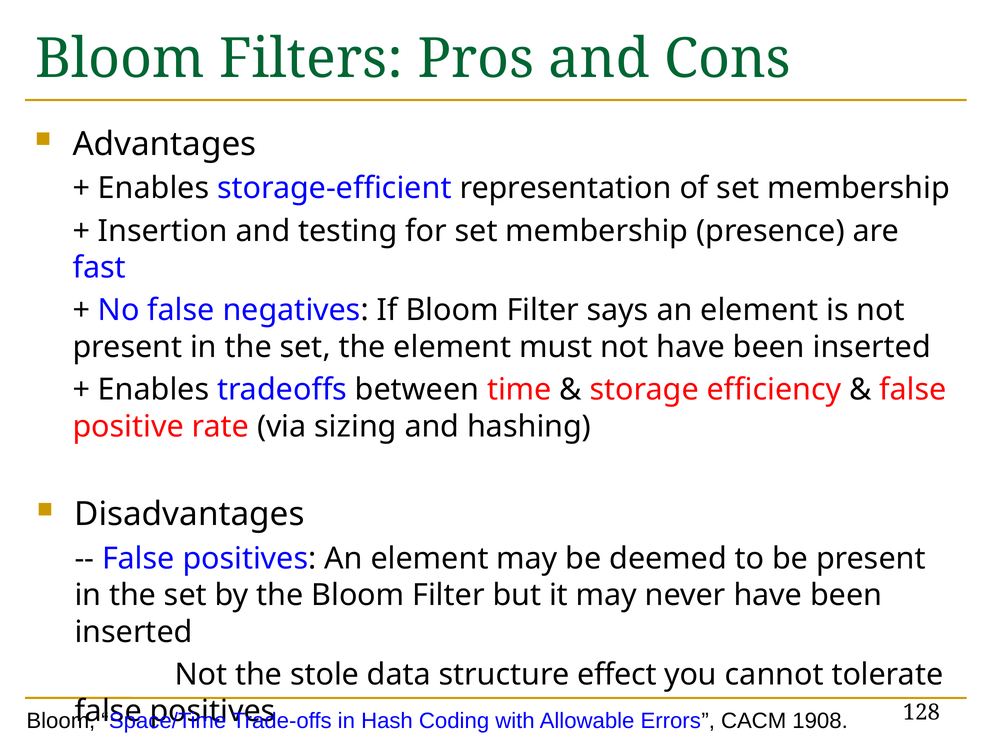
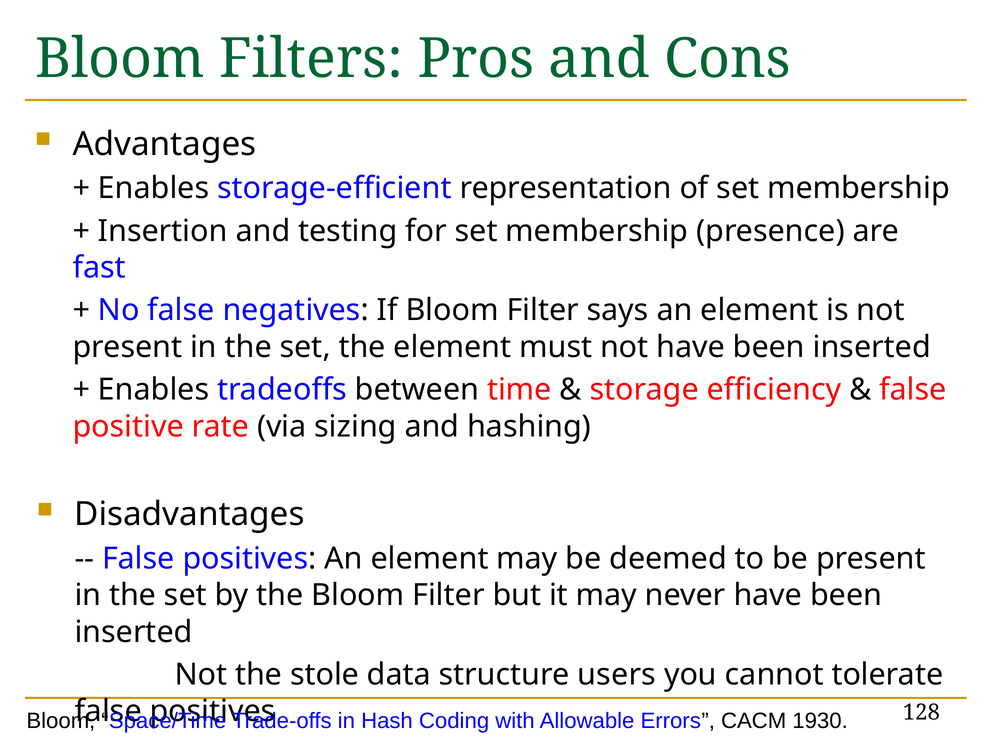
effect: effect -> users (617, 675)
1908: 1908 -> 1930 (820, 721)
